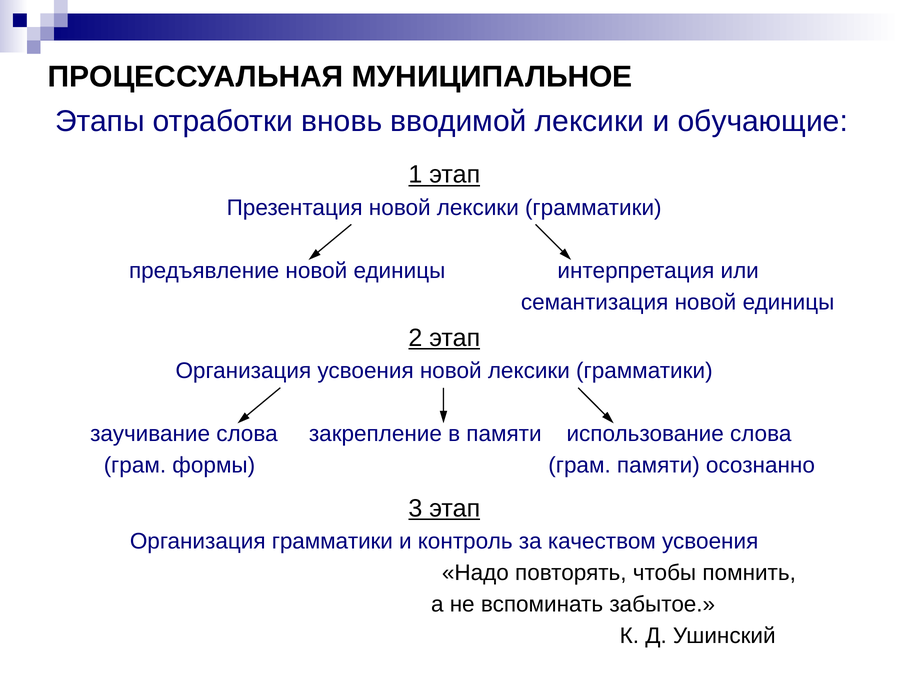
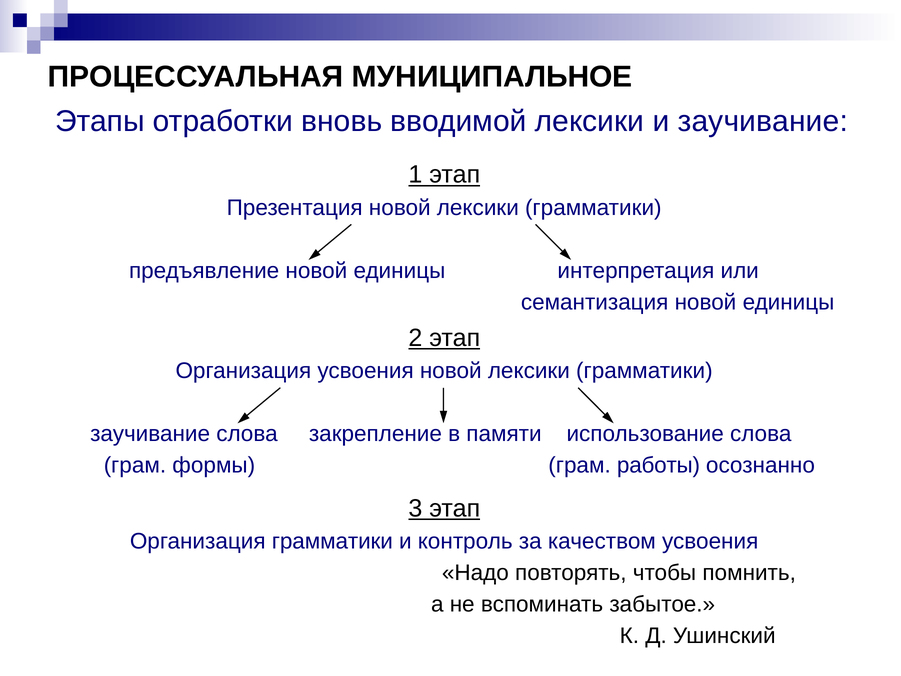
и обучающие: обучающие -> заучивание (763, 121)
грам памяти: памяти -> работы (659, 465)
